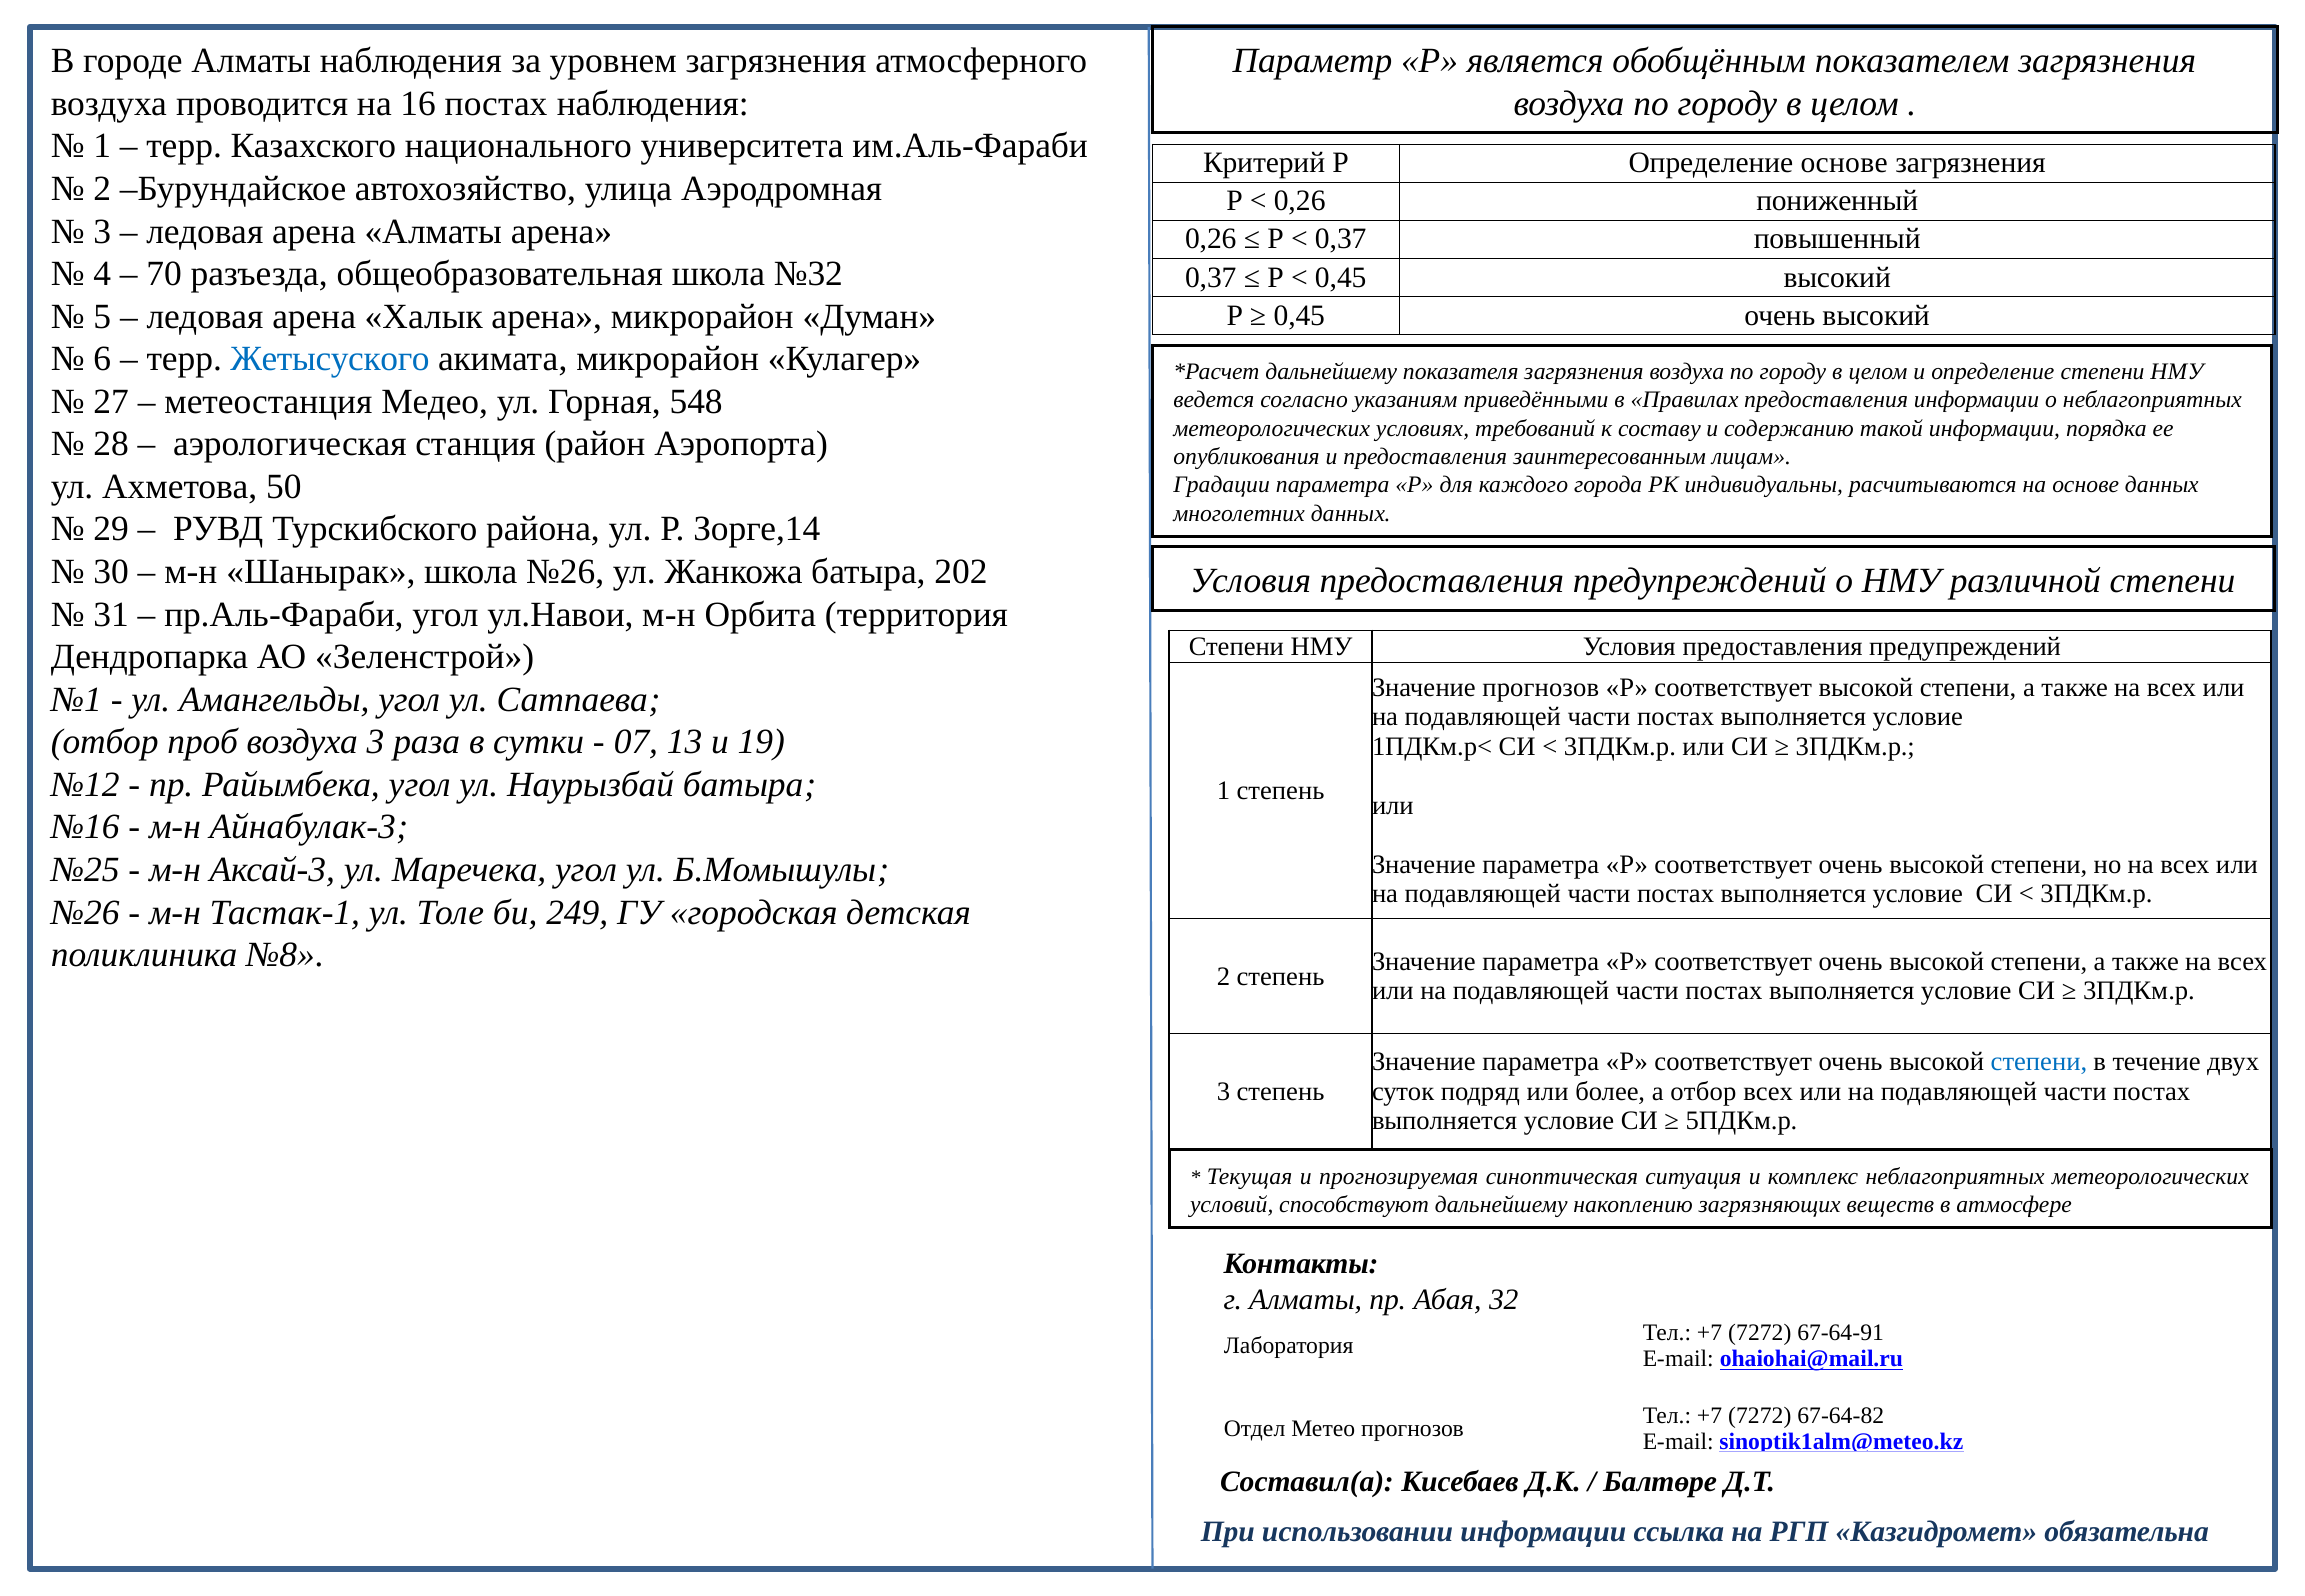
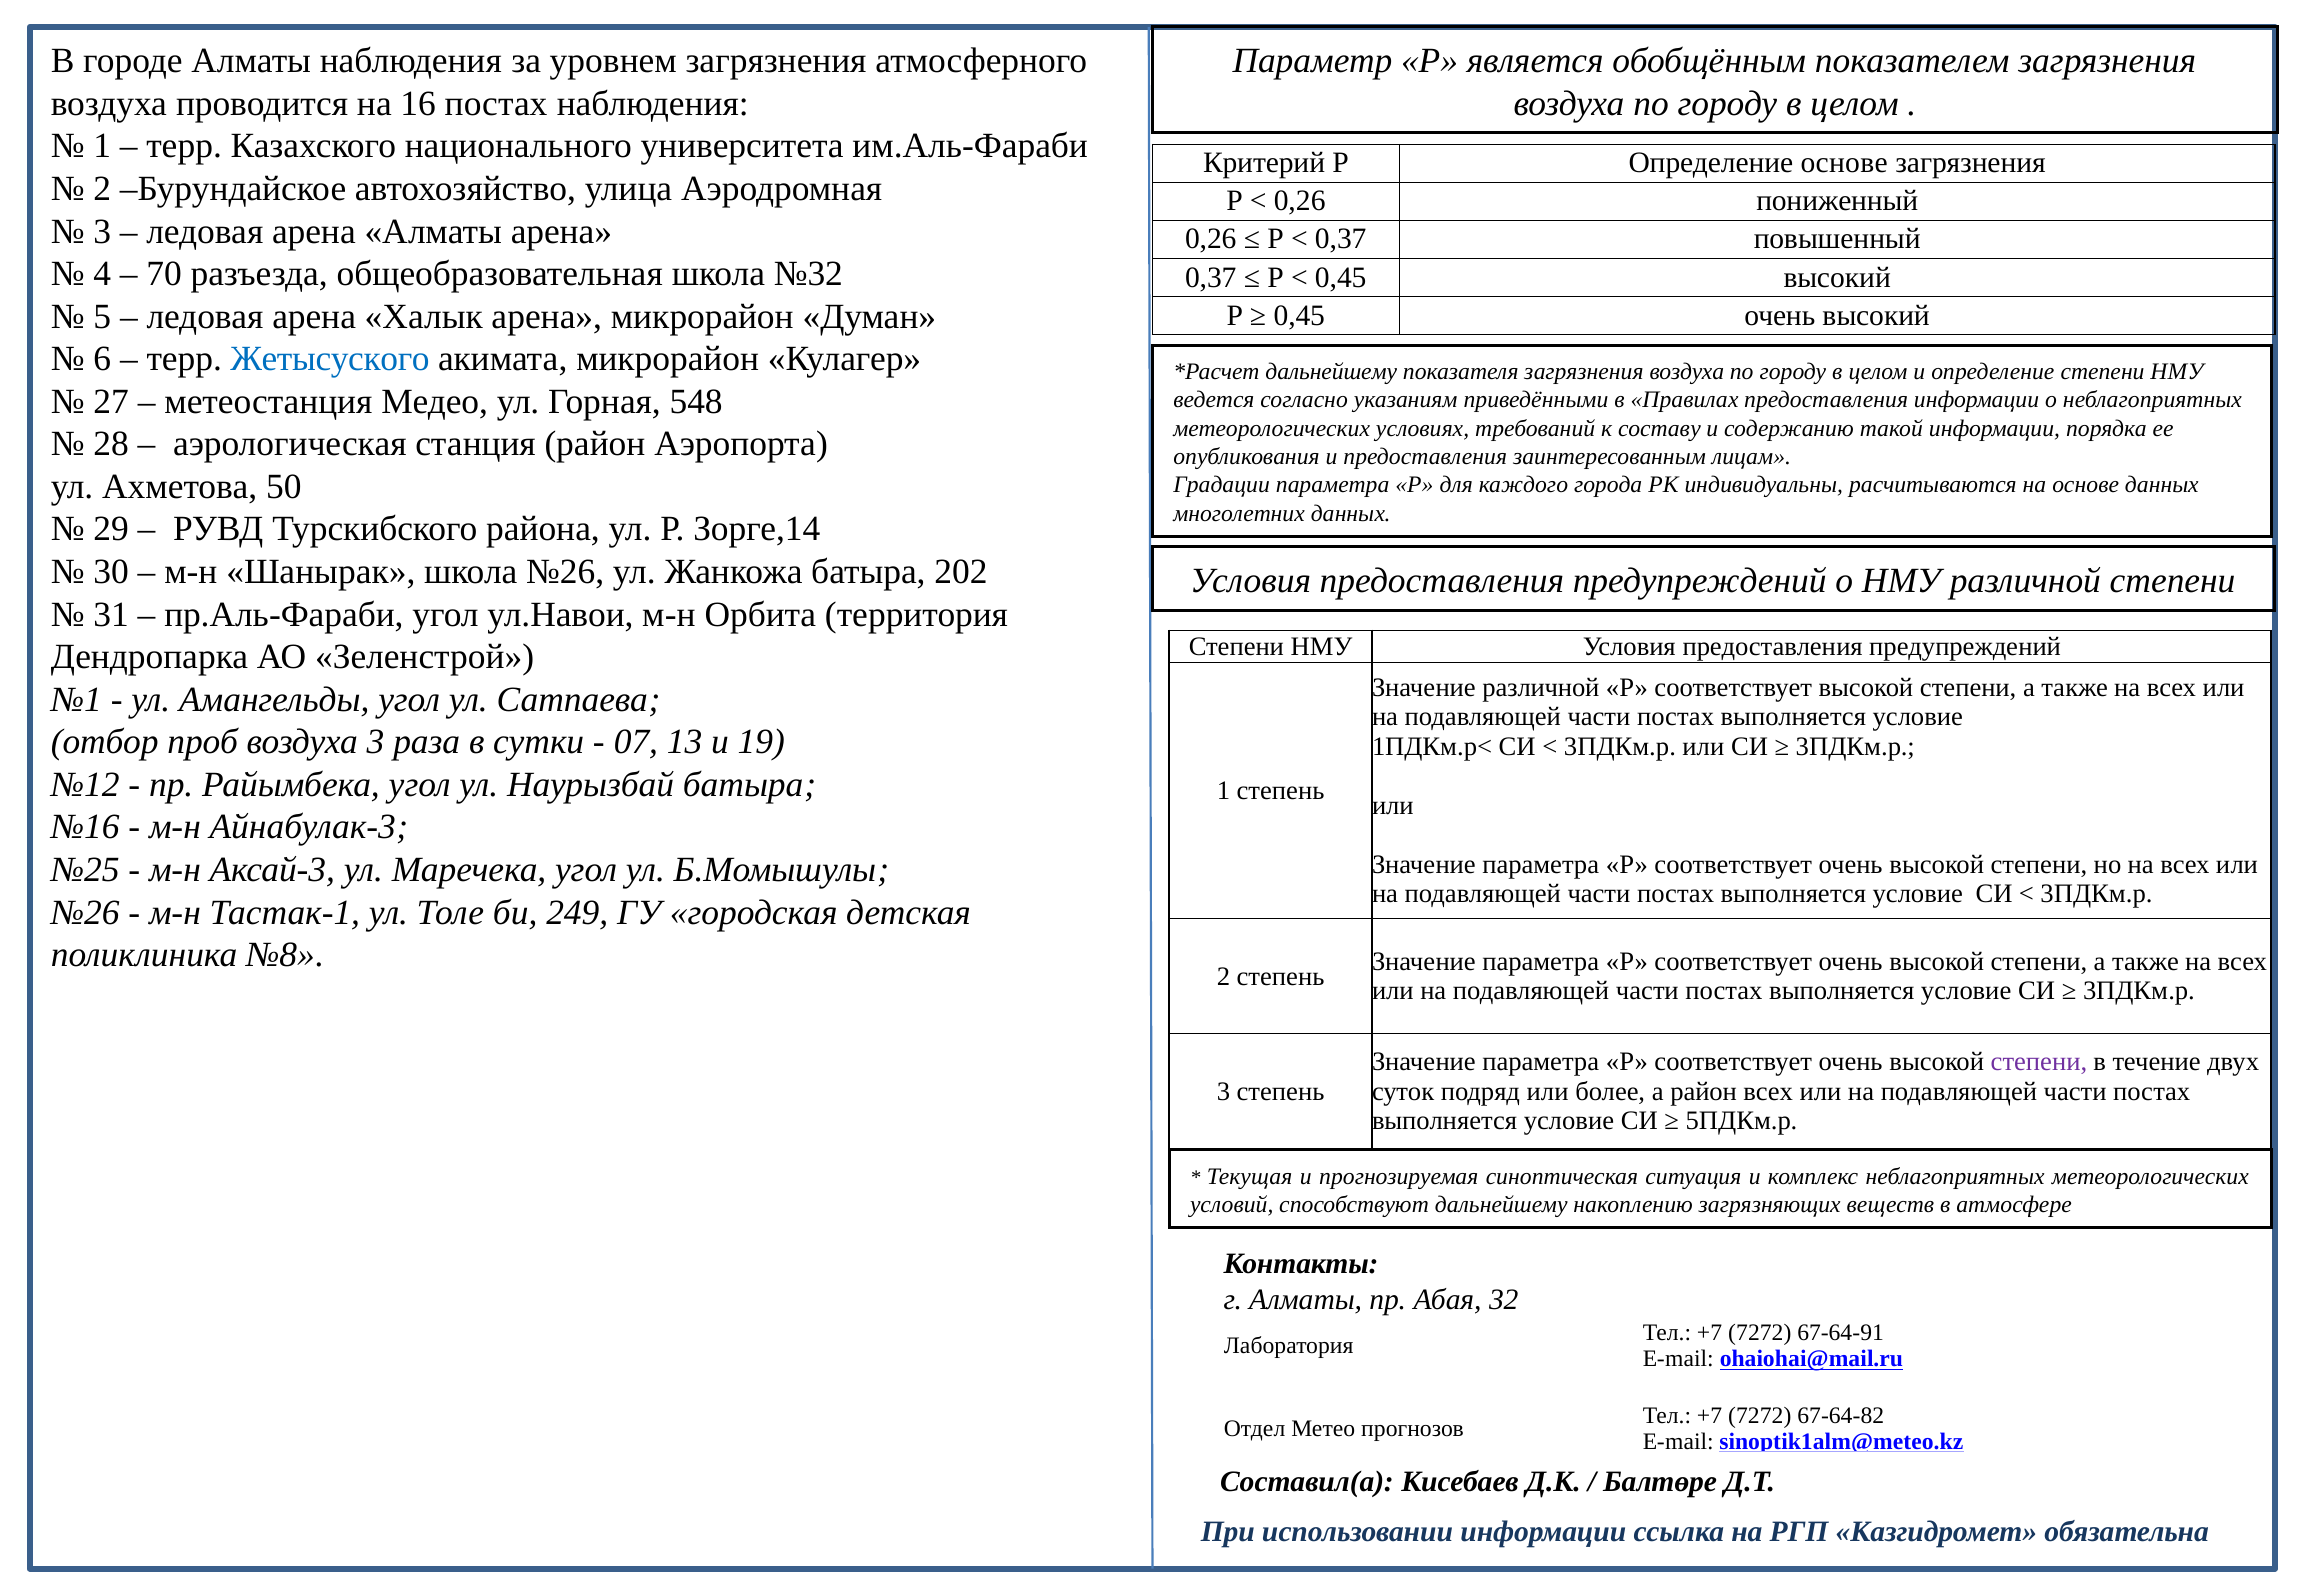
Значение прогнозов: прогнозов -> различной (1541, 687)
степени colour: blue -> purple (2039, 1062)
а отбор: отбор -> район (1704, 1091)
